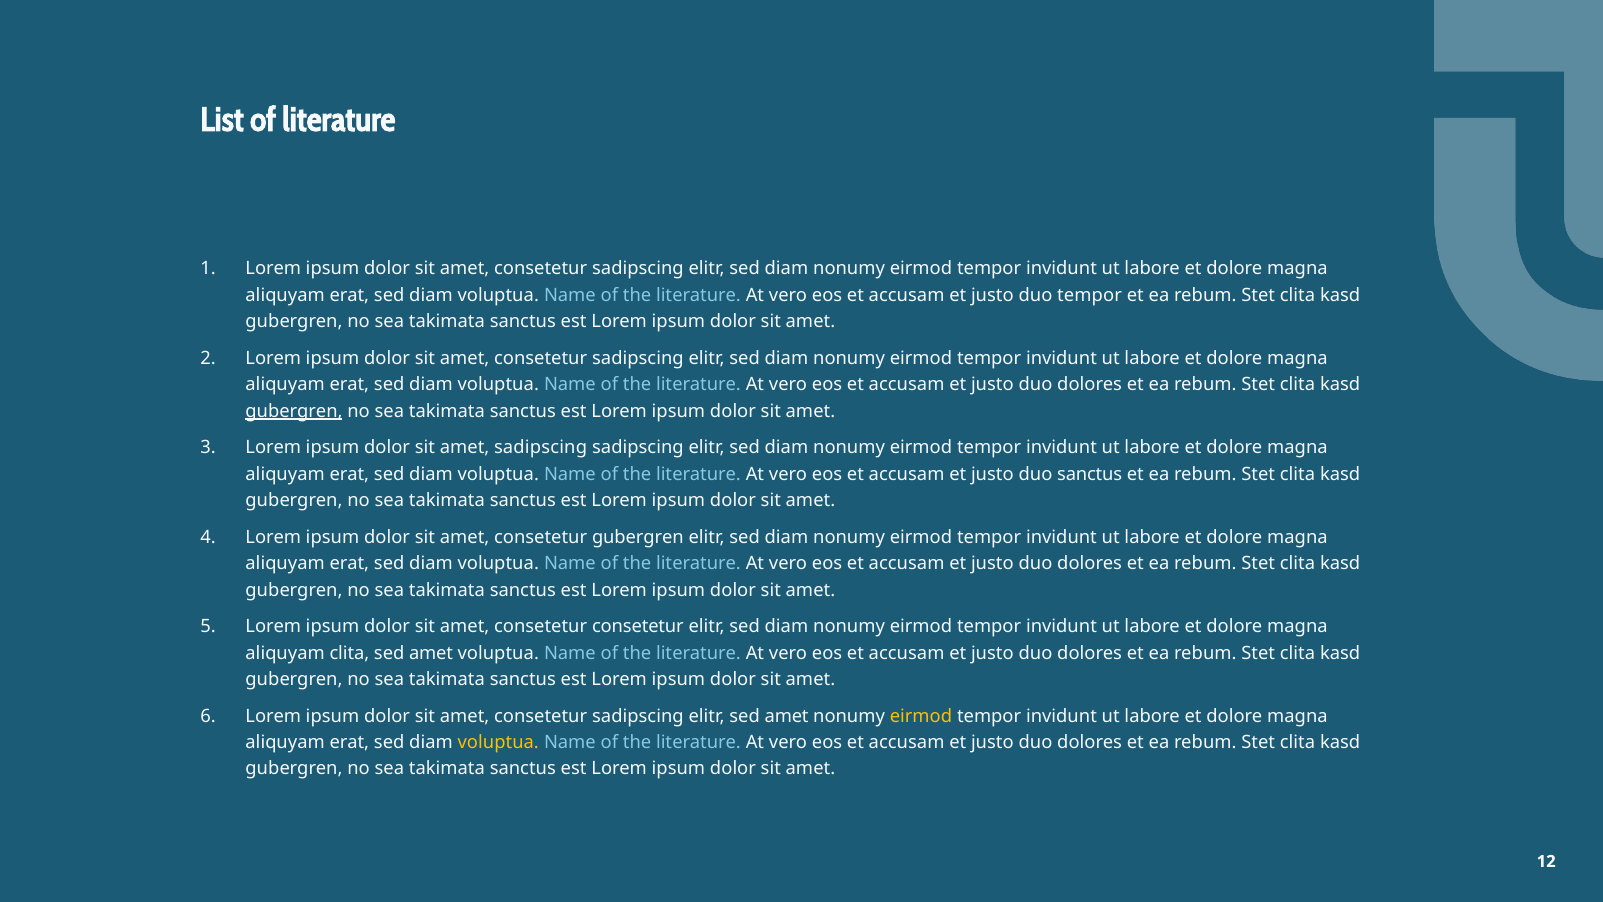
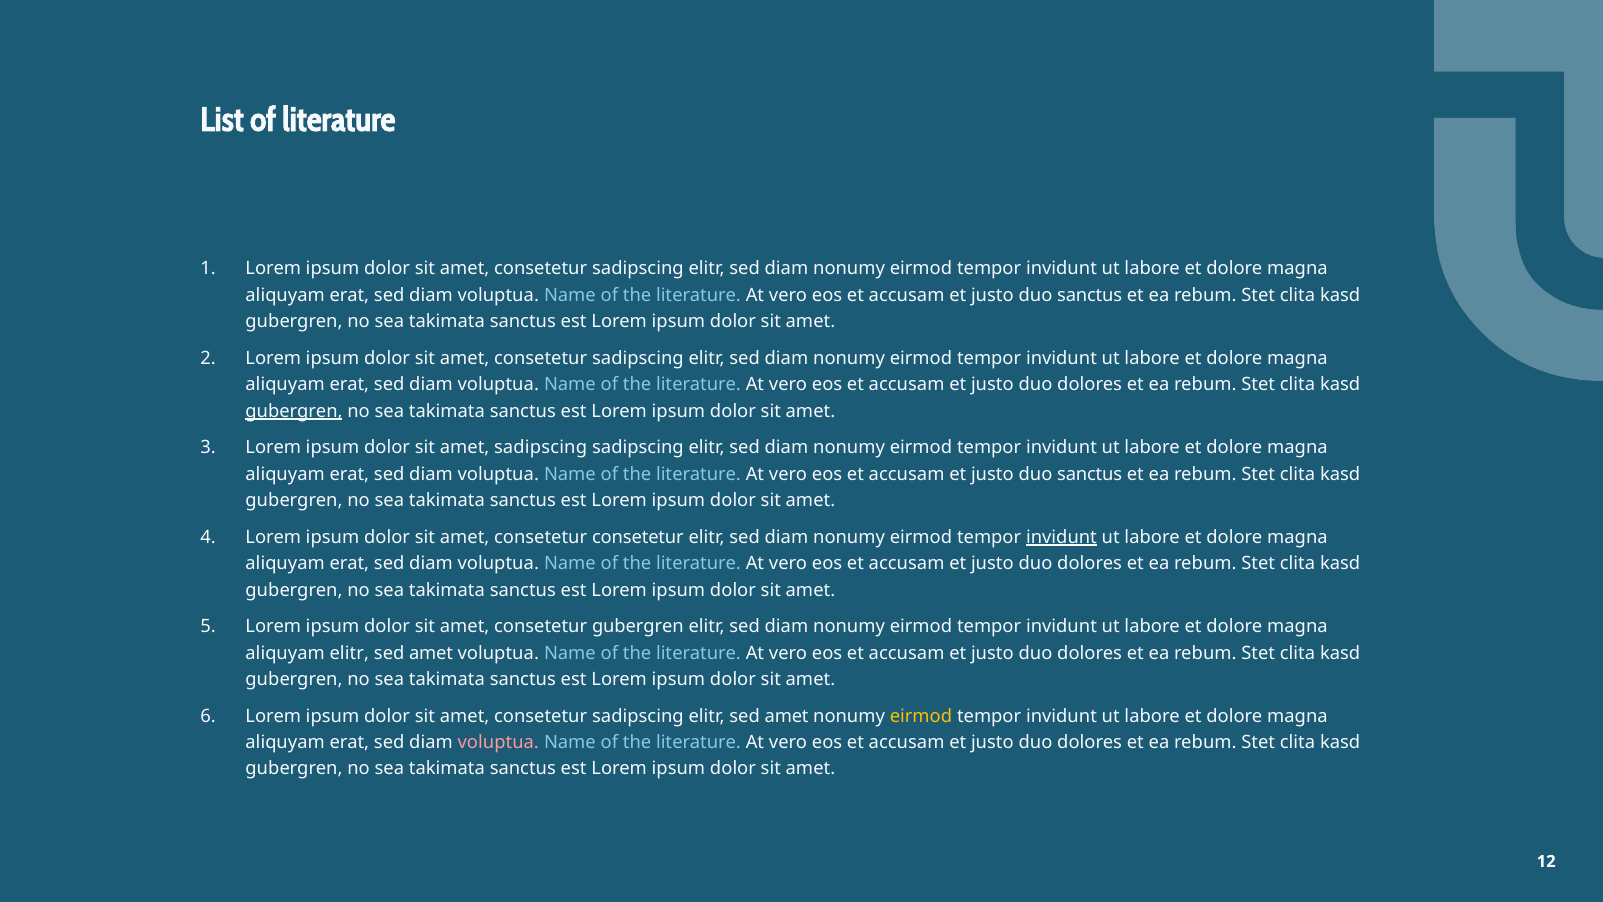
tempor: tempor -> sanctus (1090, 295)
consetetur gubergren: gubergren -> consetetur (638, 537)
invidunt underline: none -> present (1061, 537)
consetetur consetetur: consetetur -> gubergren (638, 626)
aliquyam clita: clita -> elitr (349, 653)
voluptua colour: yellow -> pink (498, 742)
